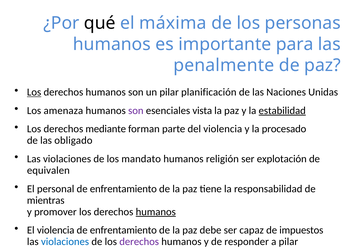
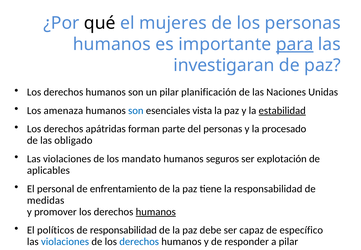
máxima: máxima -> mujeres (173, 23)
para underline: none -> present (295, 44)
penalmente: penalmente -> investigaran (224, 65)
Los underline: present -> none (34, 92)
son colour: purple -> blue (136, 111)
mediante: mediante -> apátridas (106, 129)
del violencia: violencia -> personas (223, 129)
religión: religión -> seguros (222, 159)
equivalen: equivalen -> aplicables (48, 170)
mientras: mientras -> medidas (46, 200)
El violencia: violencia -> políticos (56, 230)
enfrentamiento: enfrentamiento -> responsabilidad (123, 230)
impuestos: impuestos -> específico (301, 230)
derechos colour: purple -> blue (139, 242)
